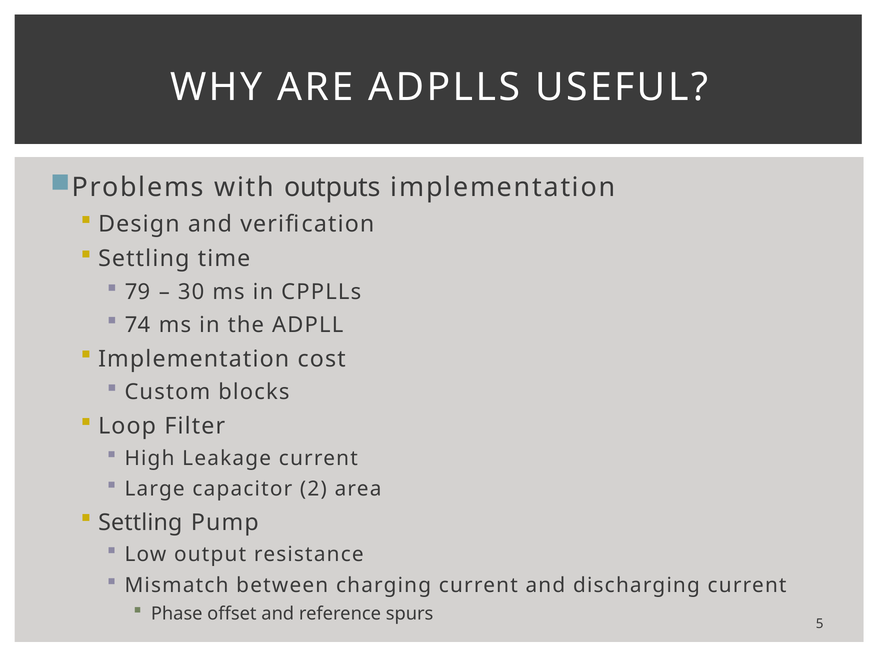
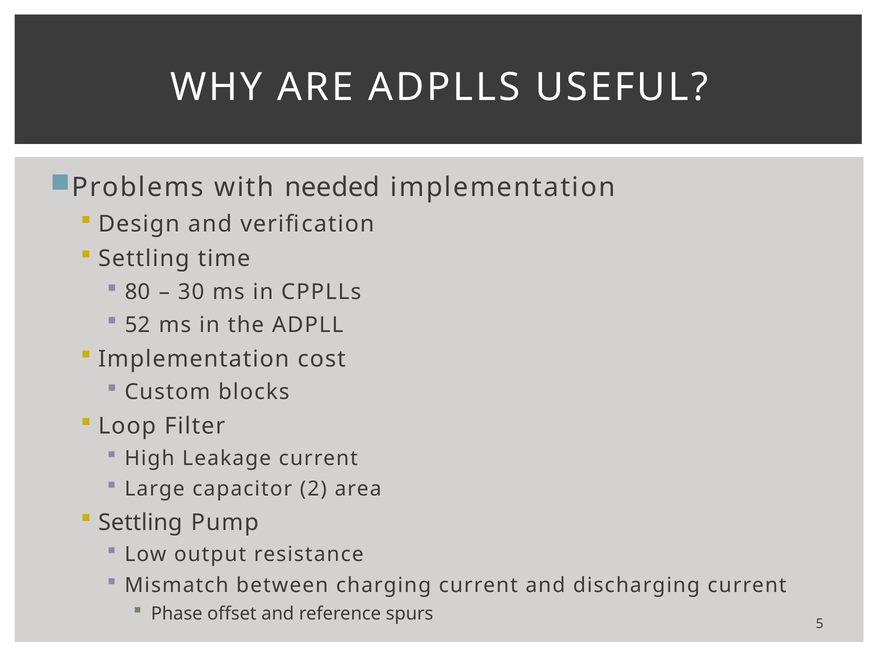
outputs: outputs -> needed (332, 188)
79: 79 -> 80 (138, 292)
74: 74 -> 52 (138, 325)
